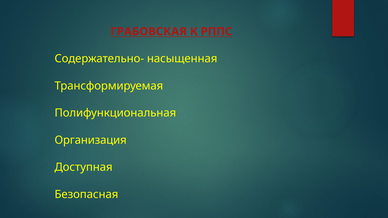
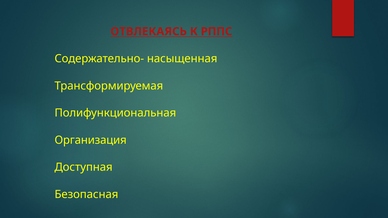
ГРАБОВСКАЯ: ГРАБОВСКАЯ -> ОТВЛЕКАЯСЬ (149, 32)
